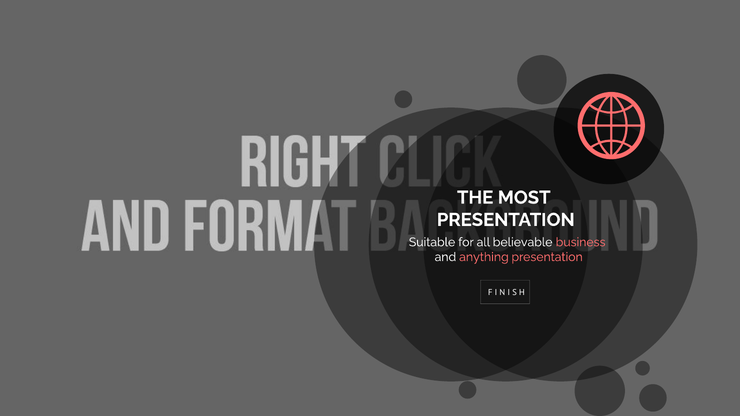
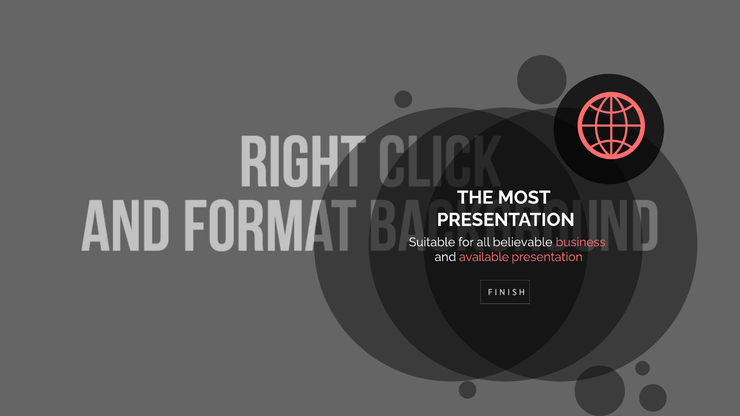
anything: anything -> available (484, 257)
